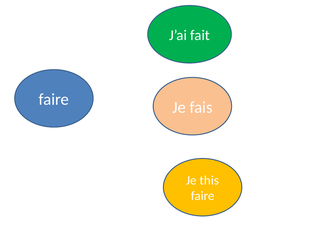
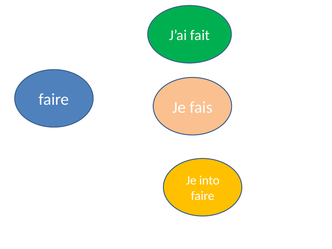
this: this -> into (209, 180)
